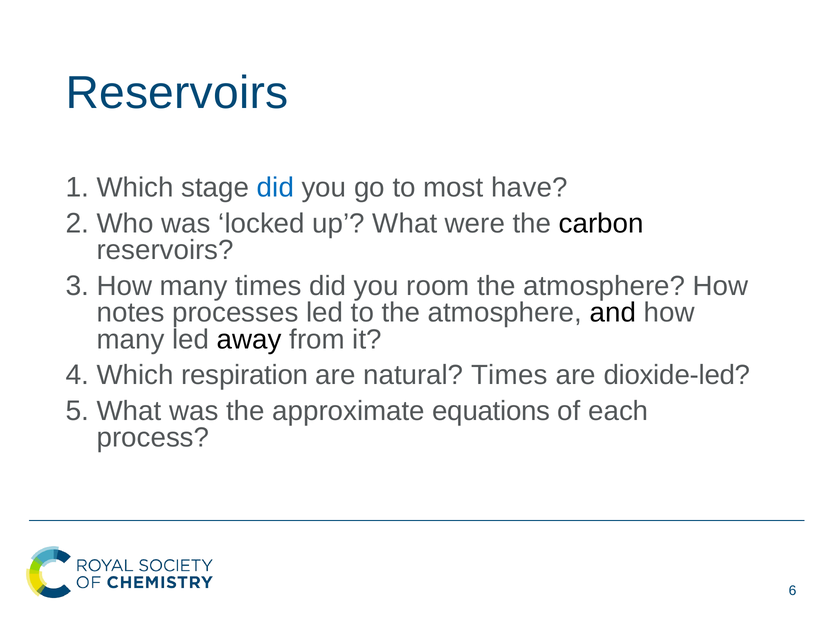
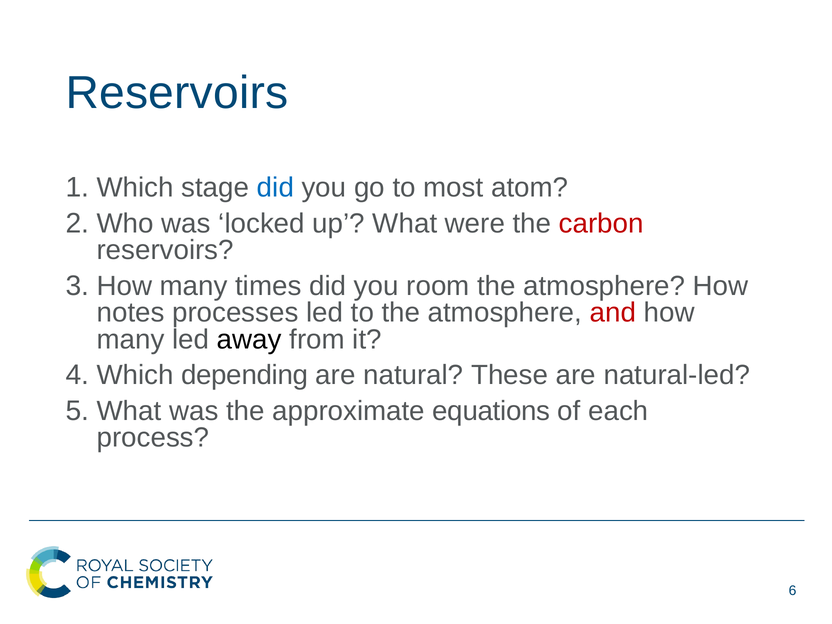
have: have -> atom (530, 188)
carbon colour: black -> red (601, 224)
and colour: black -> red (613, 313)
respiration: respiration -> depending (245, 375)
natural Times: Times -> These (510, 375)
dioxide-led: dioxide-led -> natural-led (677, 375)
